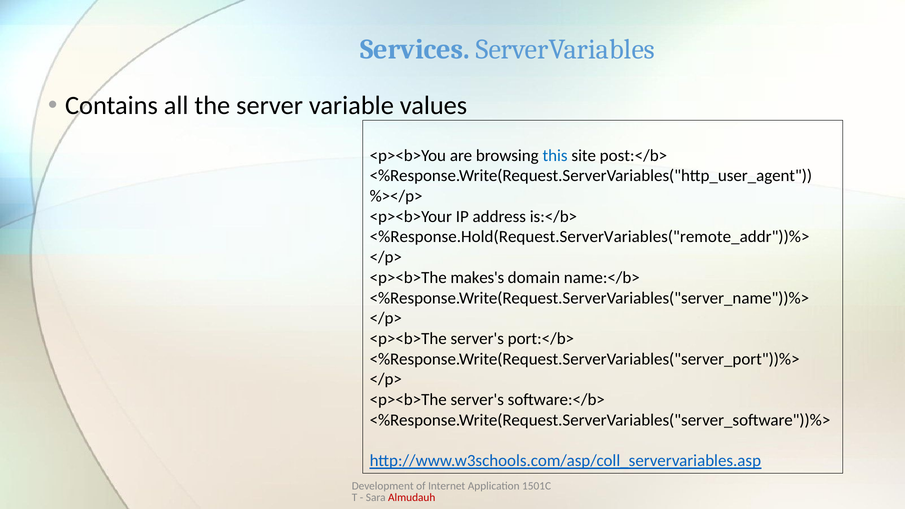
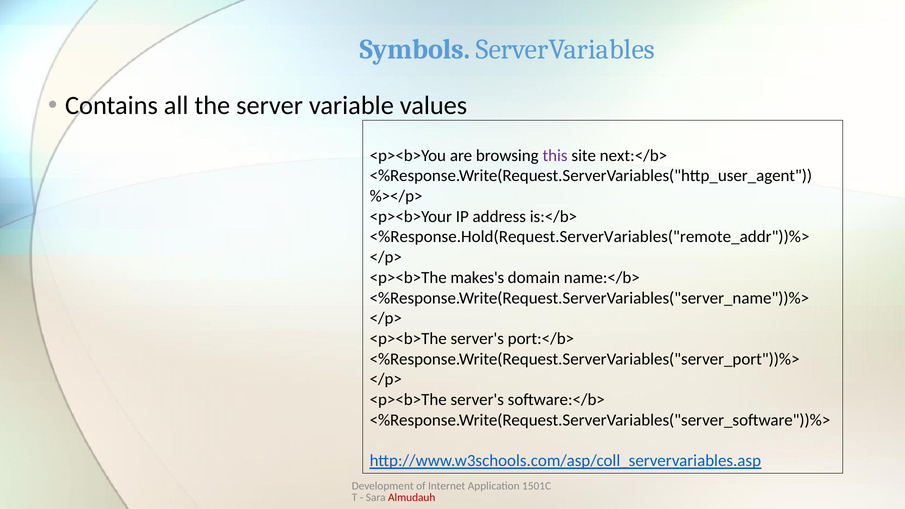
Services: Services -> Symbols (415, 49)
this colour: blue -> purple (555, 155)
post:</b>: post:</b> -> next:</b> (633, 155)
